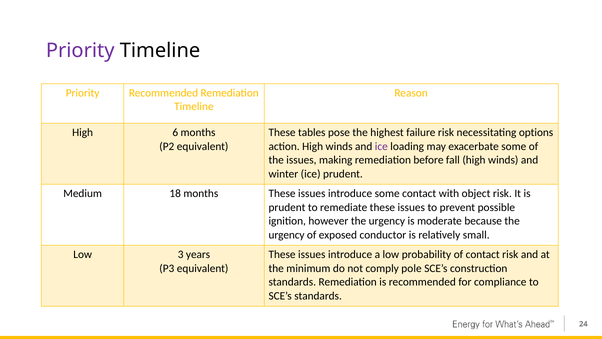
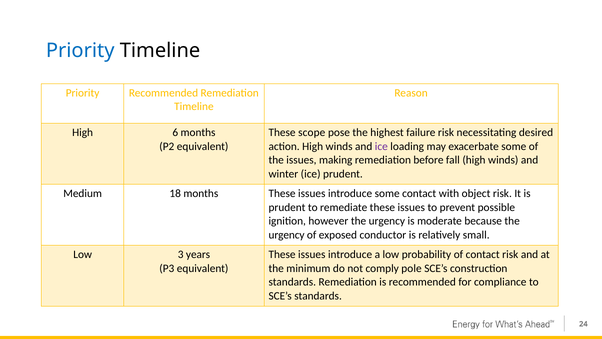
Priority colour: purple -> blue (80, 51)
tables: tables -> scope (312, 132)
options: options -> desired (536, 132)
